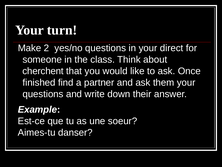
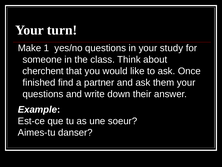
2: 2 -> 1 (46, 48)
direct: direct -> study (172, 48)
